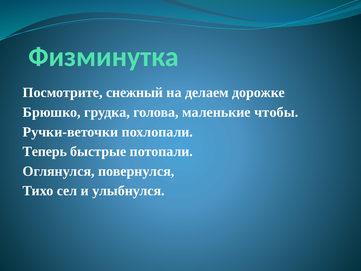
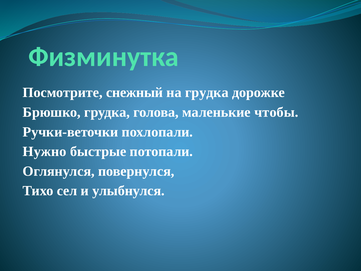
на делаем: делаем -> грудка (207, 93)
Теперь: Теперь -> Нужно (45, 151)
